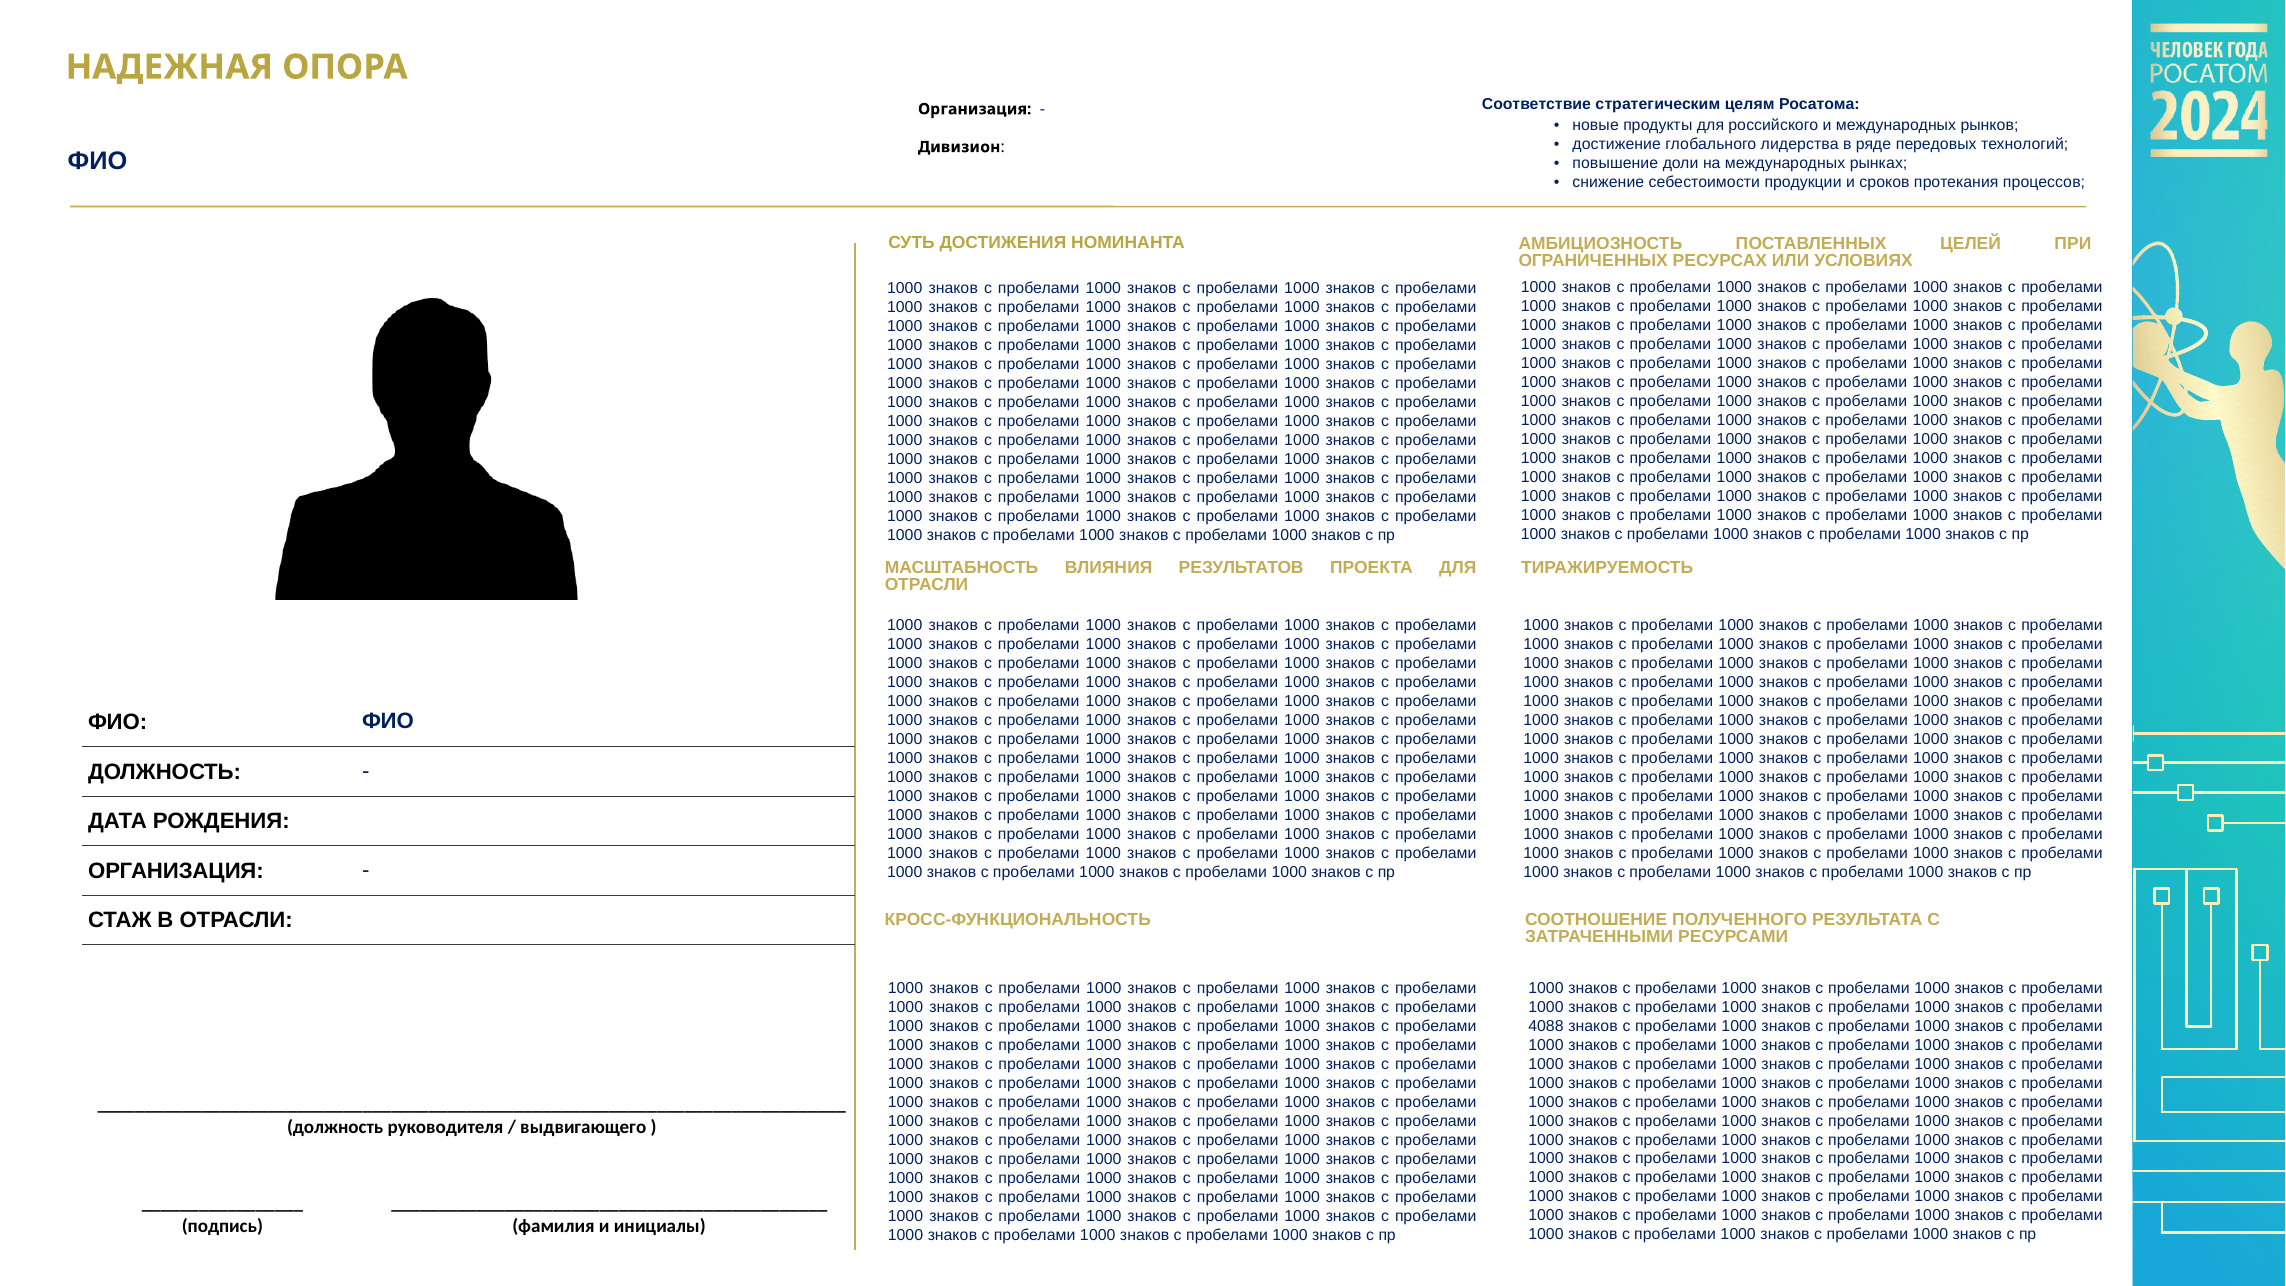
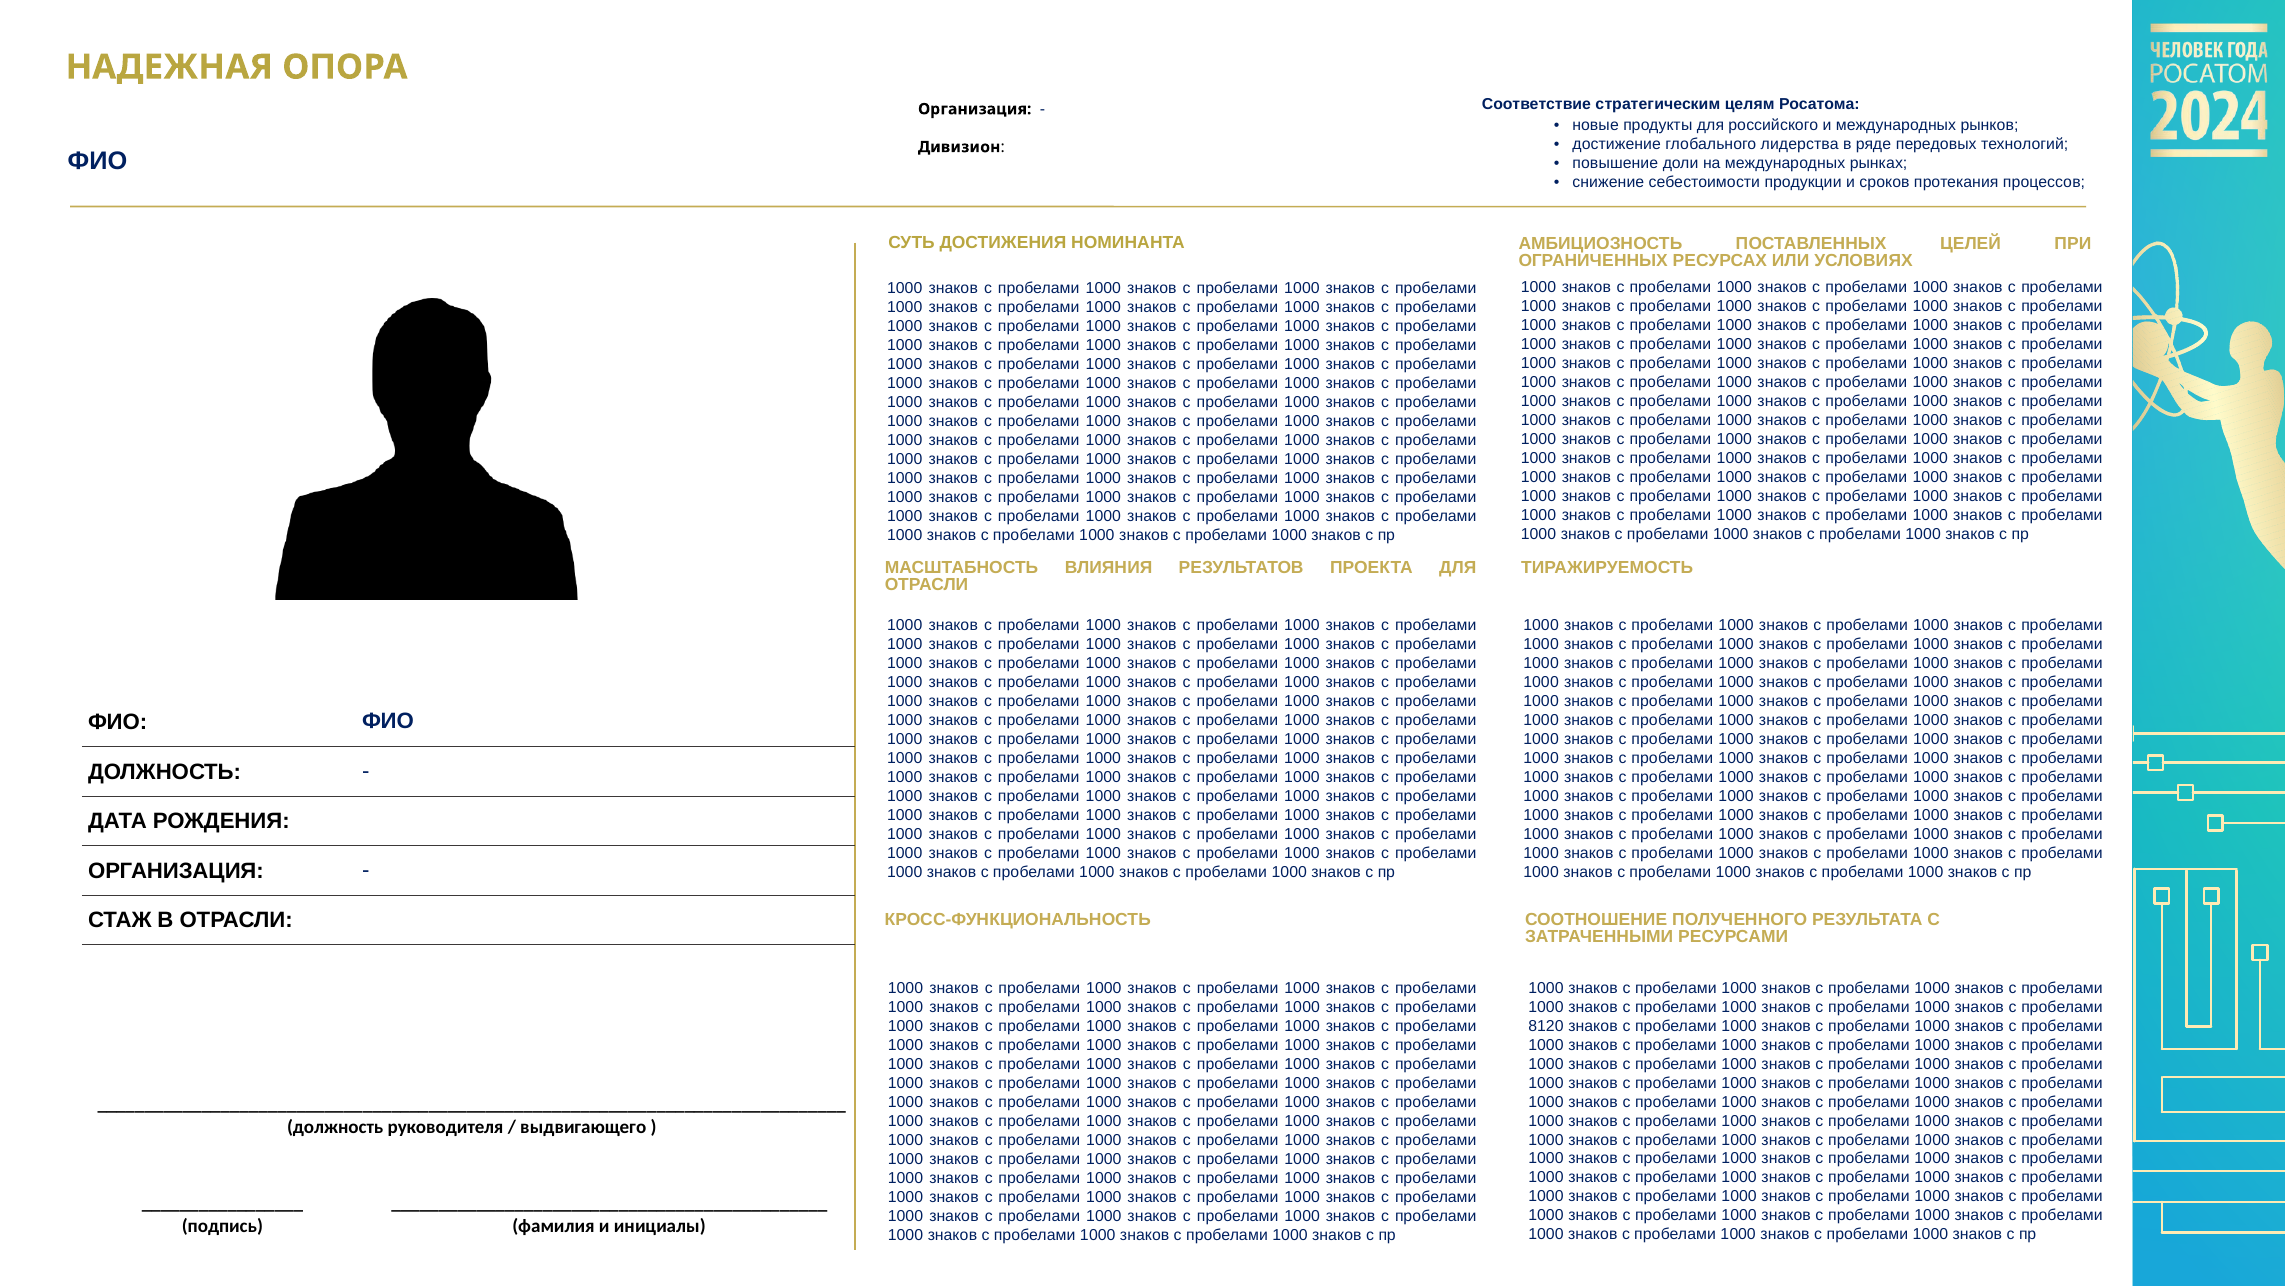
4088: 4088 -> 8120 (1546, 1026)
